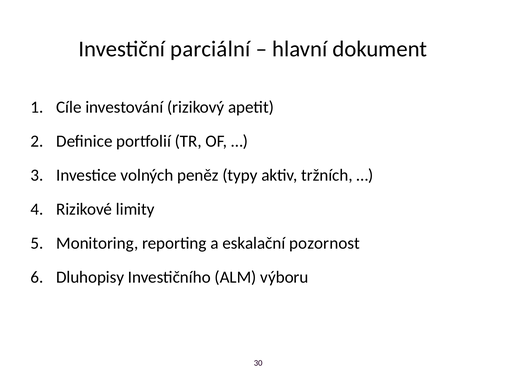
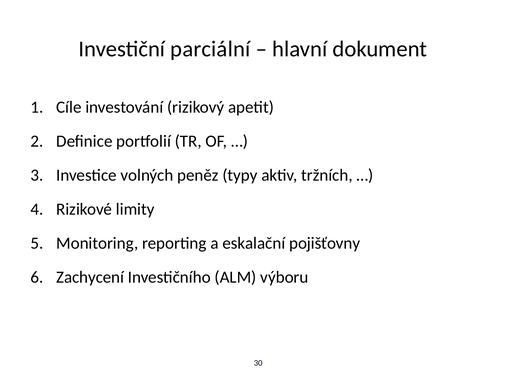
pozornost: pozornost -> pojišťovny (325, 243)
Dluhopisy: Dluhopisy -> Zachycení (90, 277)
